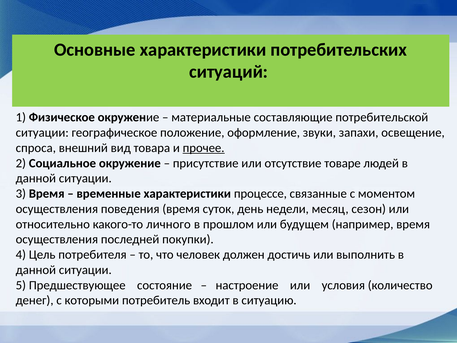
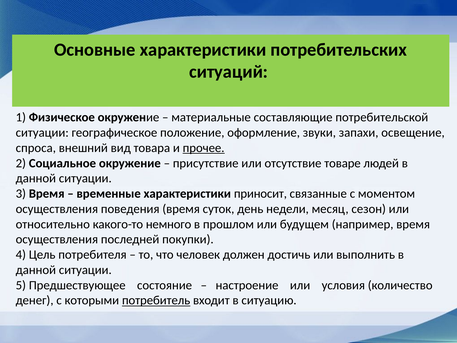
процессе: процессе -> приносит (260, 194)
личного: личного -> немного (169, 224)
потребитель underline: none -> present (156, 300)
